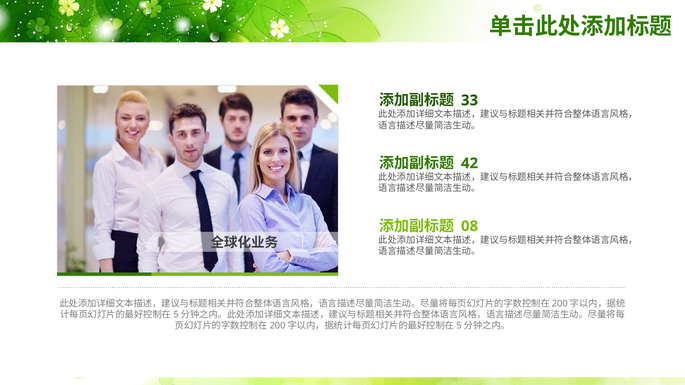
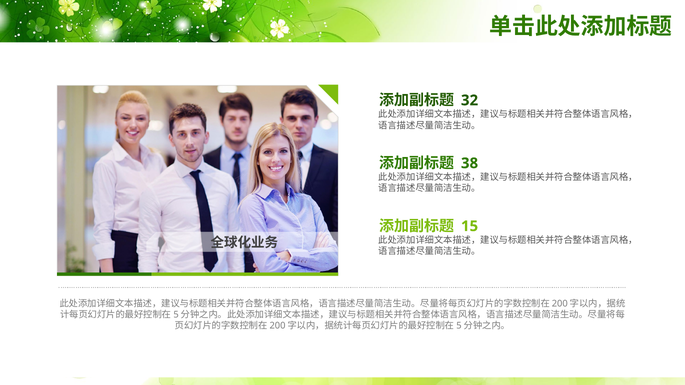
33: 33 -> 32 (470, 100)
42: 42 -> 38 (470, 163)
08: 08 -> 15 (470, 226)
